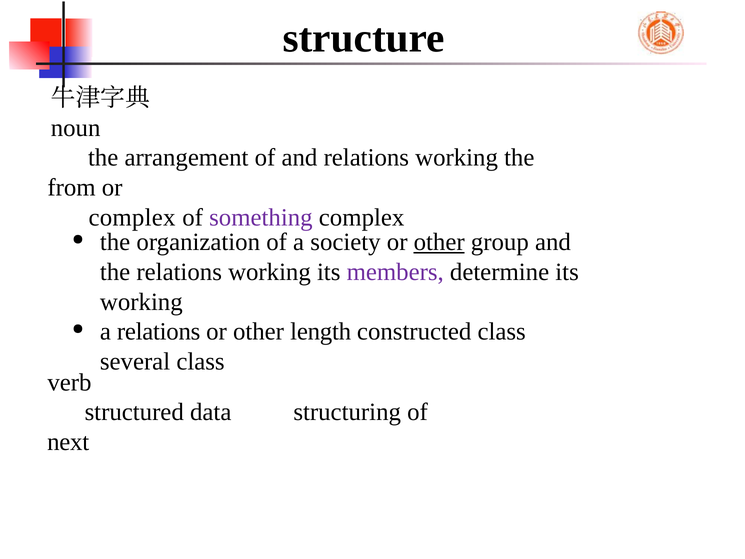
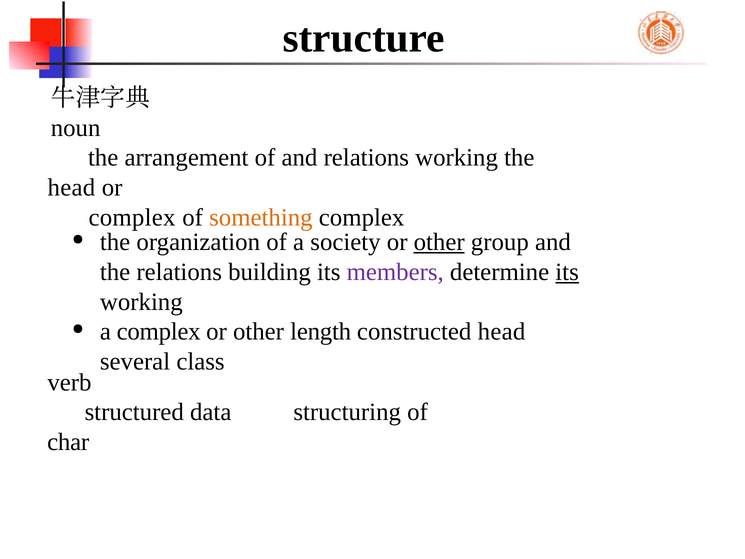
from: from -> head (71, 187)
something colour: purple -> orange (261, 217)
the relations working: working -> building (269, 272)
its underline: none -> present (567, 272)
a relations: relations -> complex (159, 332)
constructed class: class -> head (502, 332)
next: next -> char (68, 442)
